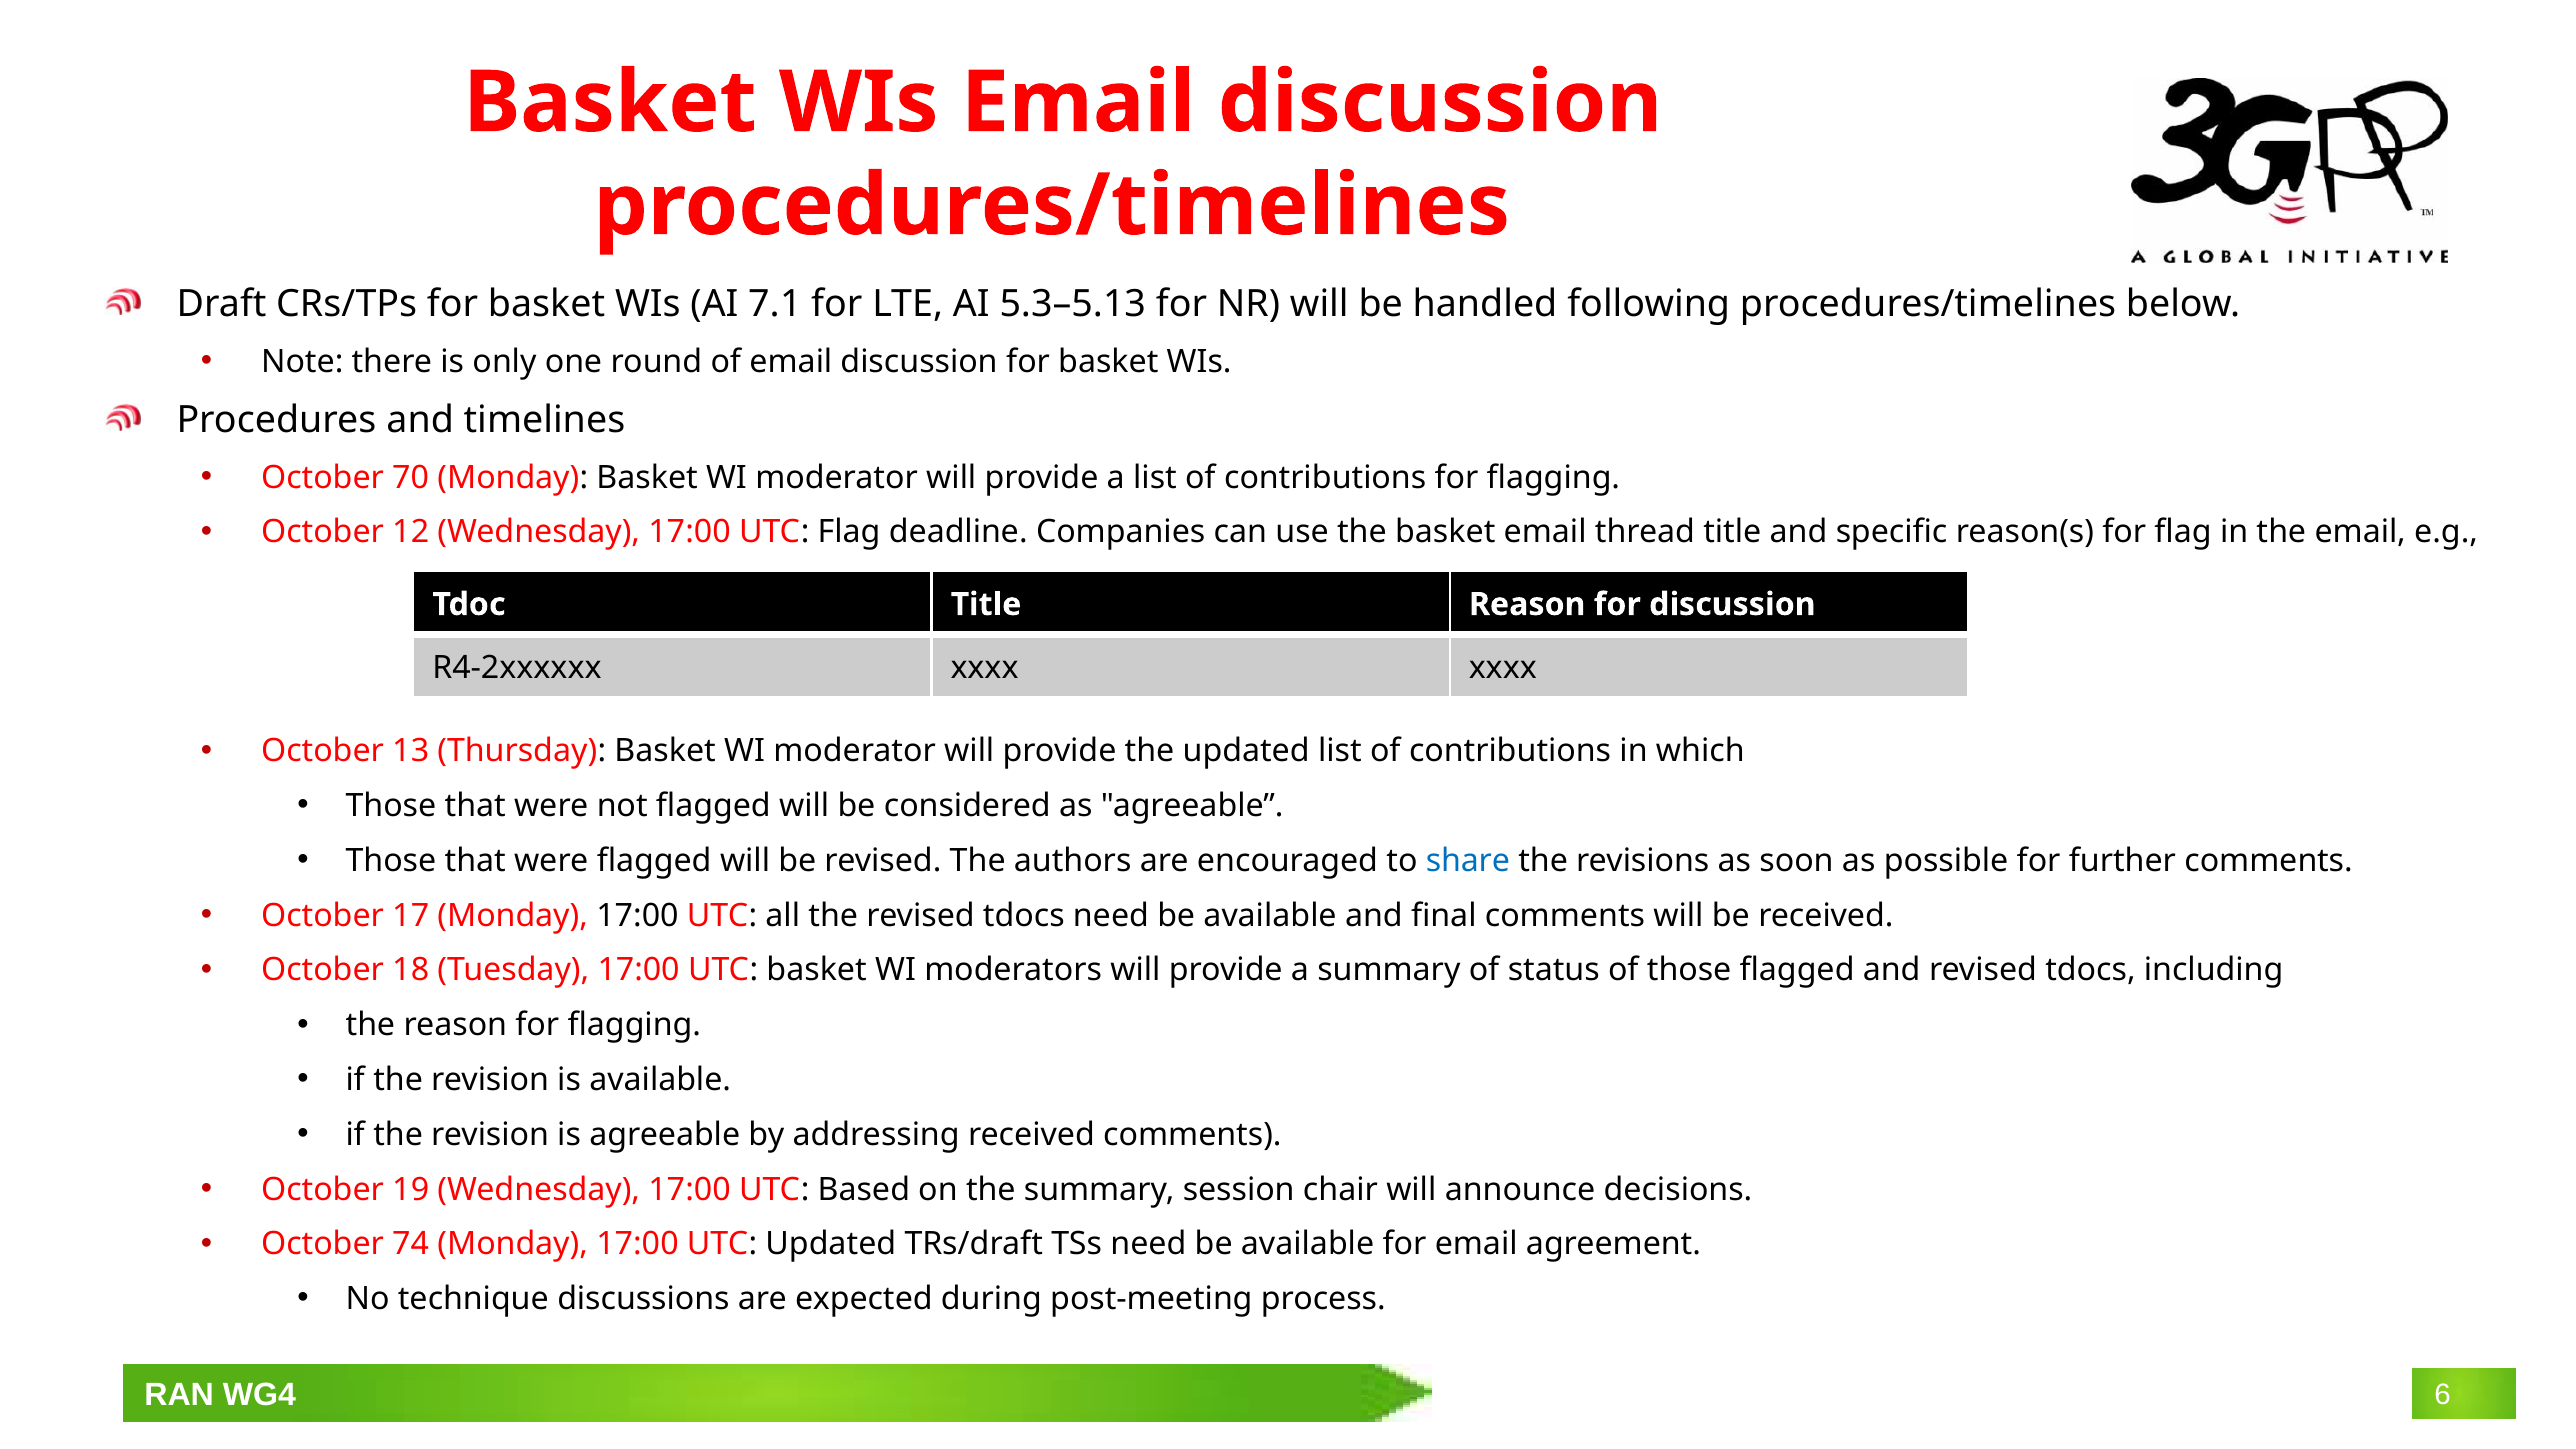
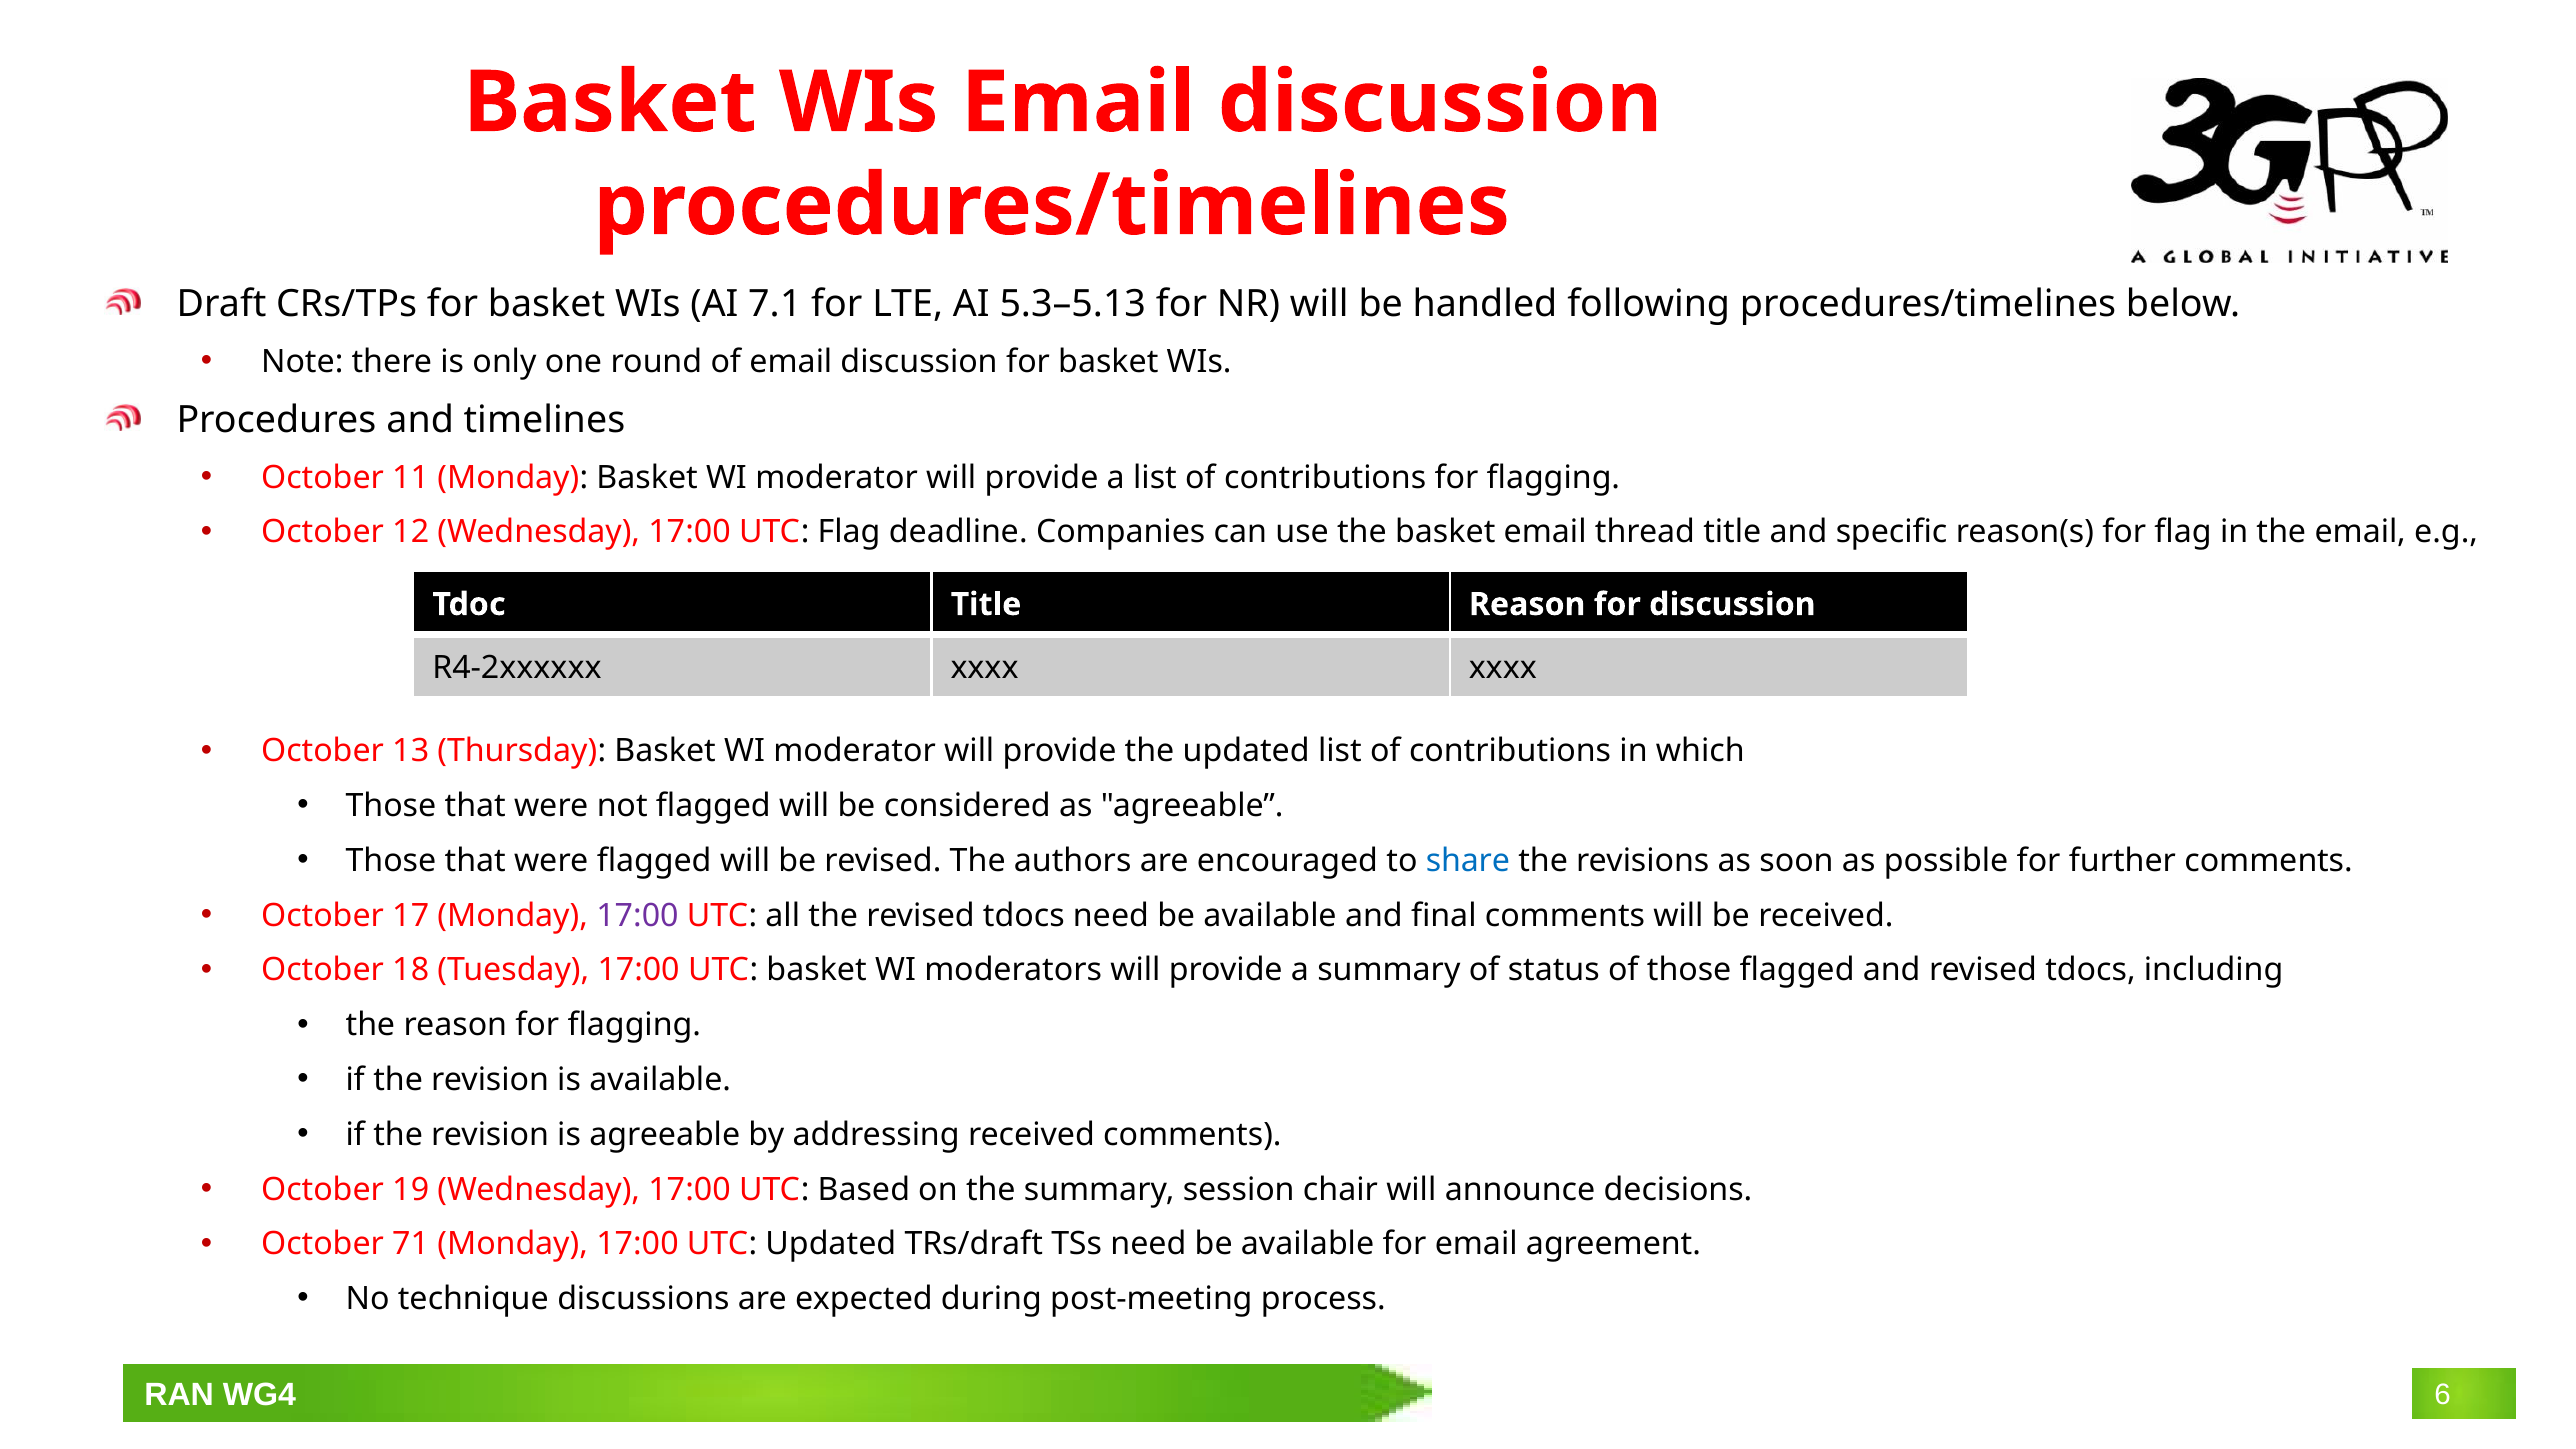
70: 70 -> 11 (411, 477)
17:00 colour: black -> purple (637, 916)
74: 74 -> 71 (411, 1244)
